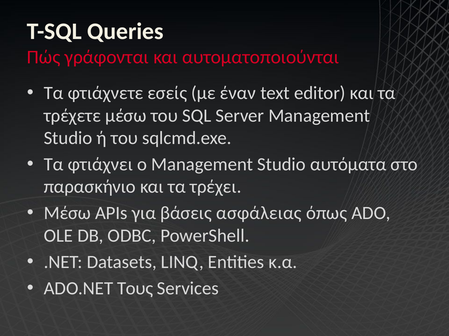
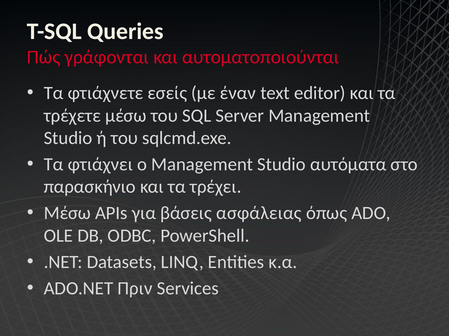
Τους: Τους -> Πριν (135, 289)
